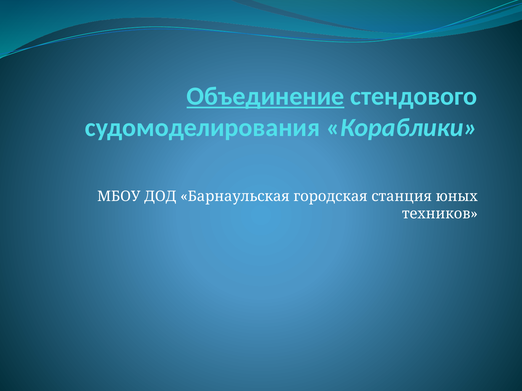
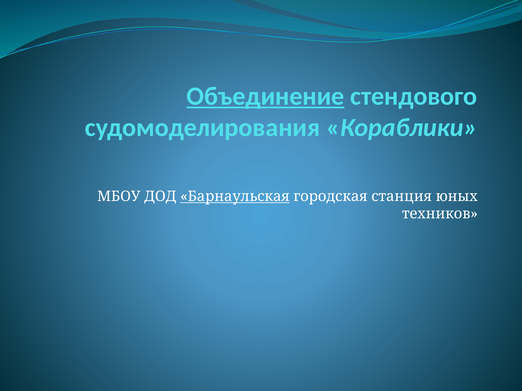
Барнаульская underline: none -> present (235, 197)
